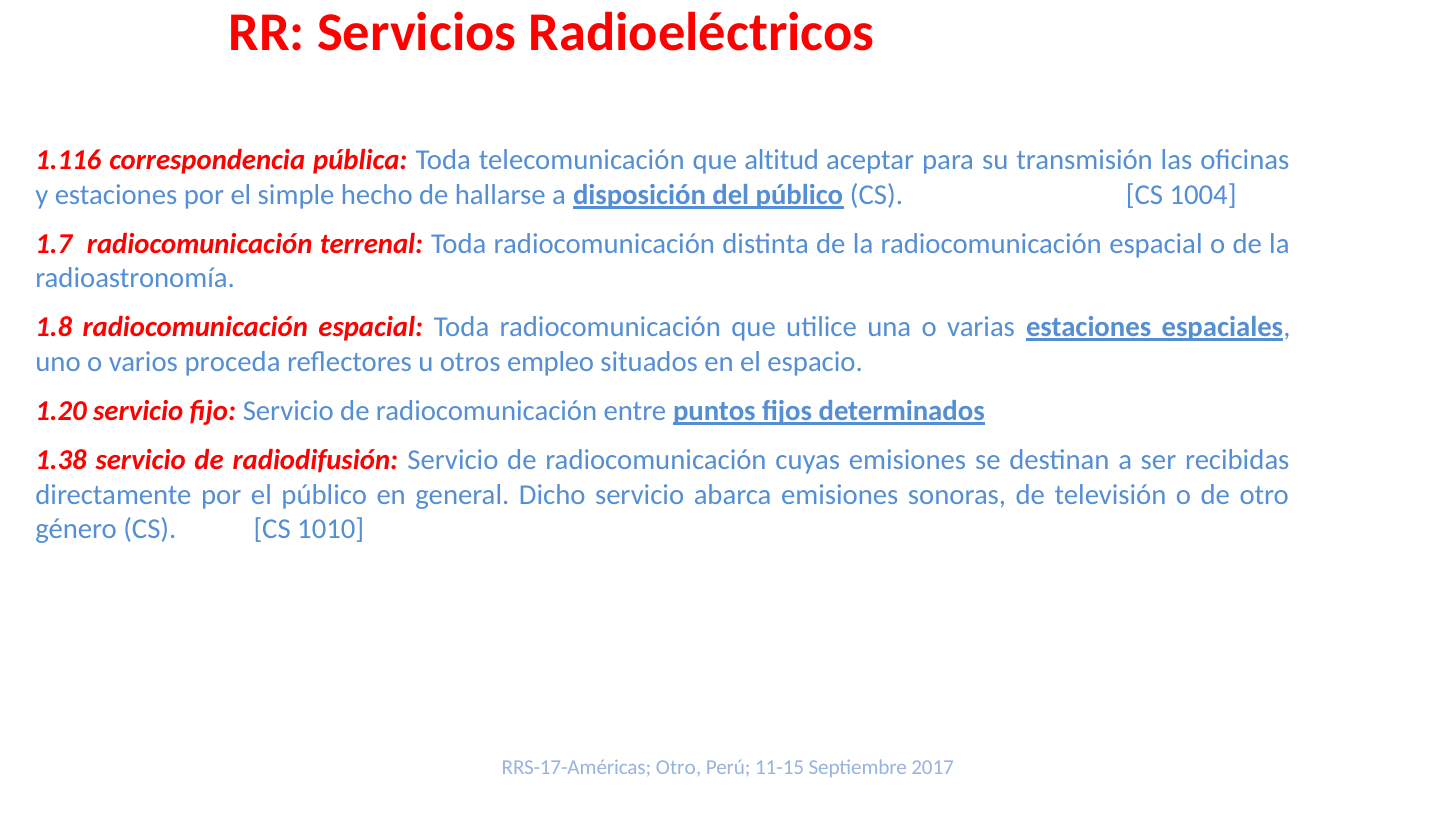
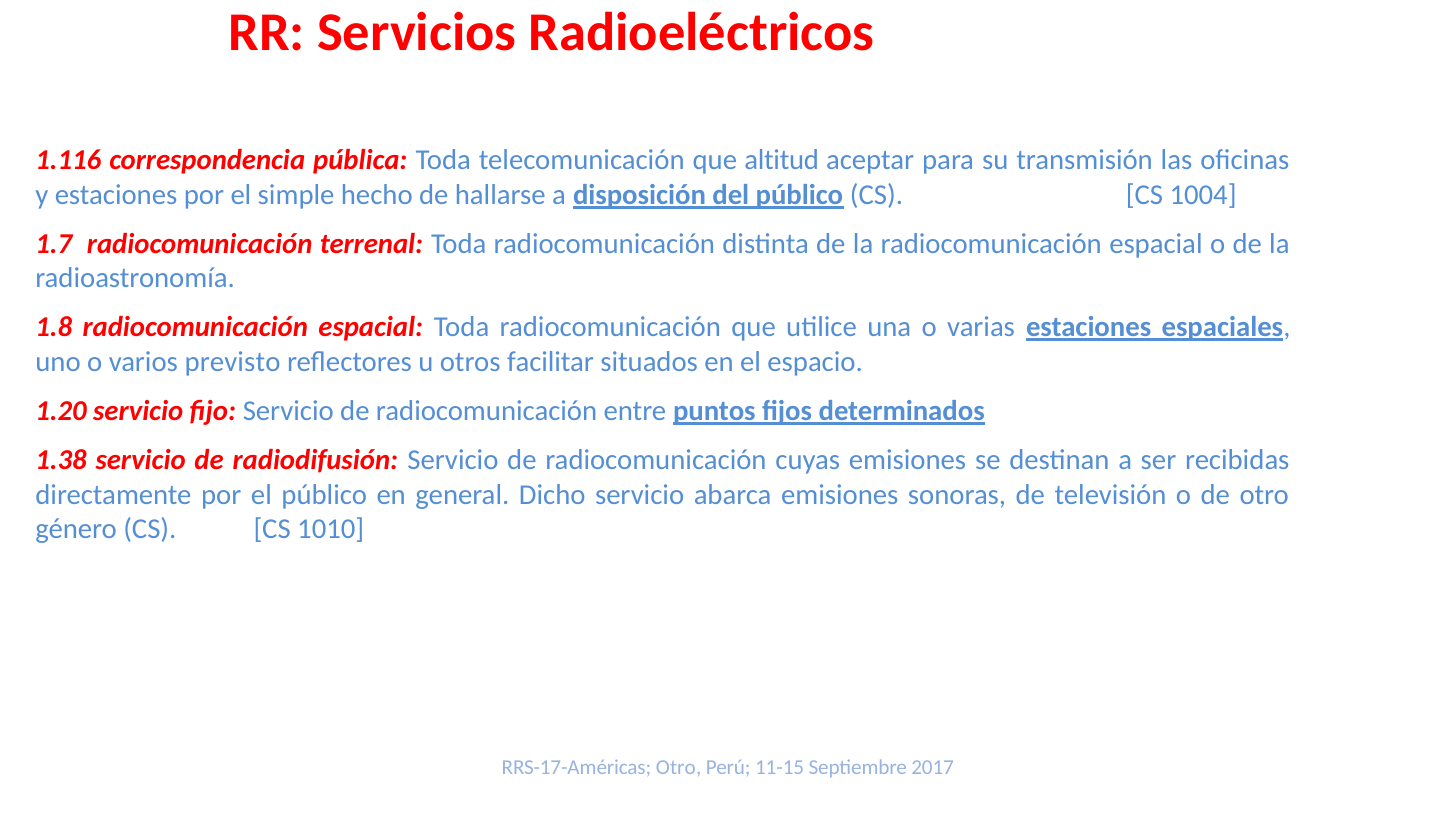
proceda: proceda -> previsto (233, 362)
empleo: empleo -> facilitar (550, 362)
